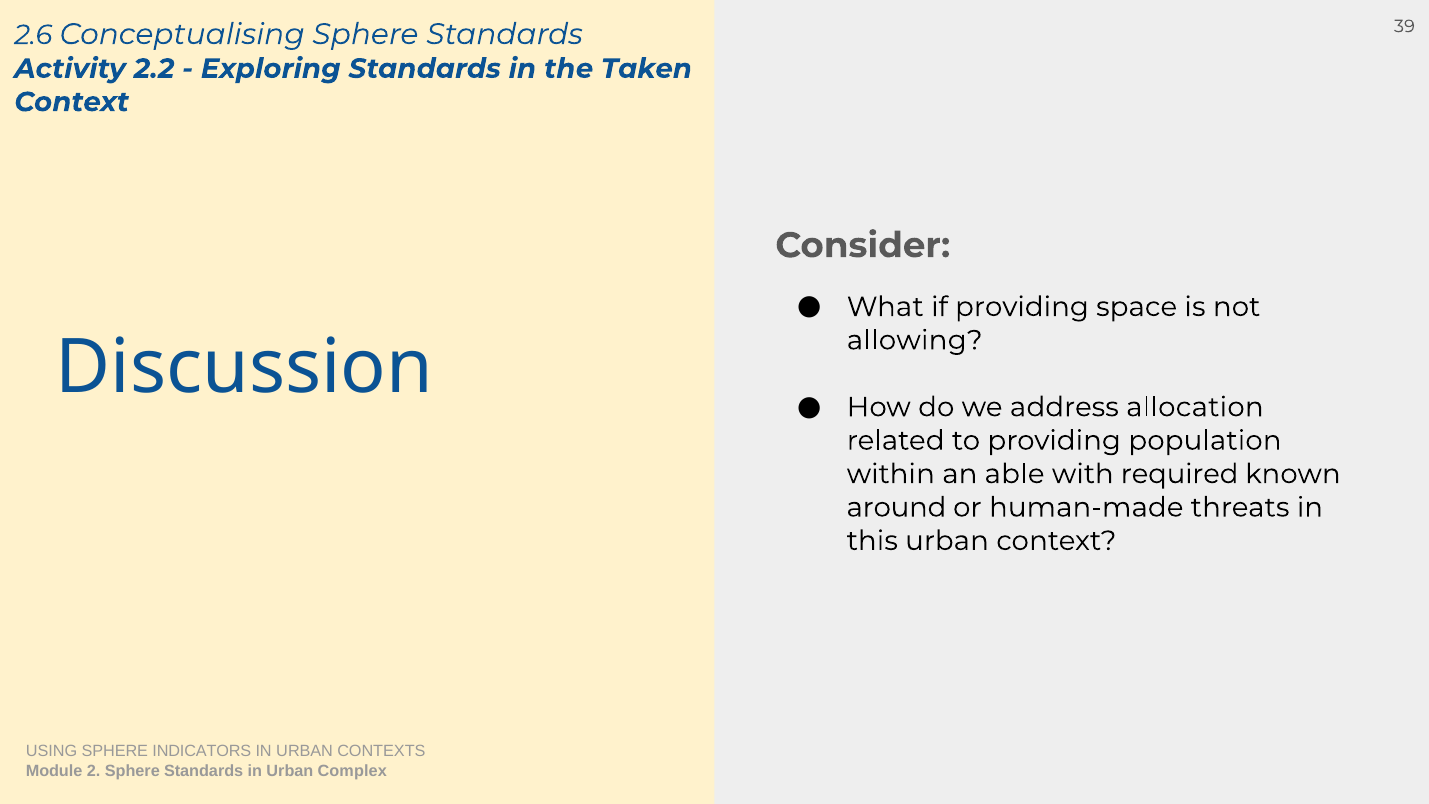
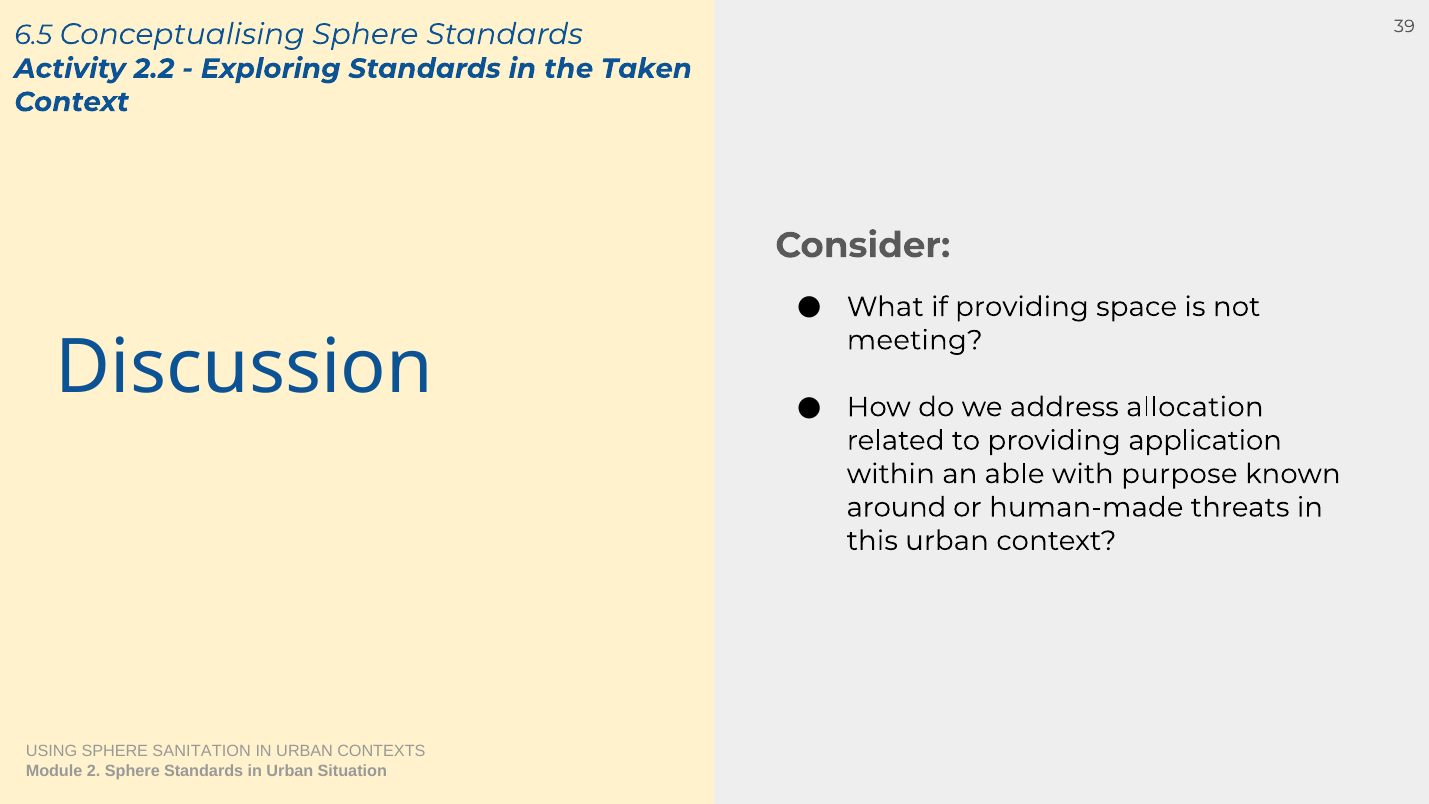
2.6: 2.6 -> 6.5 (33, 35)
allowing: allowing -> meeting (915, 340)
population: population -> application (1205, 440)
required: required -> purpose (1179, 474)
INDICATORS: INDICATORS -> SANITATION (202, 751)
Complex: Complex -> Situation (352, 771)
